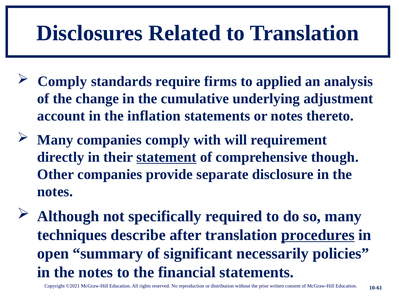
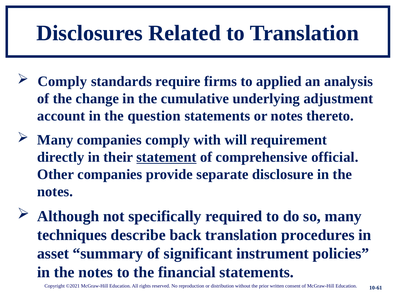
inflation: inflation -> question (154, 116)
though: though -> official (335, 157)
after: after -> back (186, 235)
procedures underline: present -> none (318, 235)
open: open -> asset (53, 254)
necessarily: necessarily -> instrument (273, 254)
